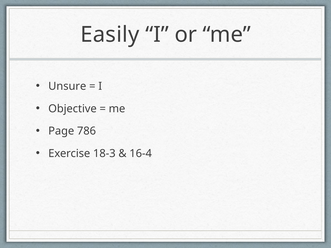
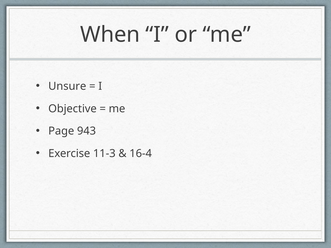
Easily: Easily -> When (110, 35)
786: 786 -> 943 (87, 131)
18-3: 18-3 -> 11-3 (104, 154)
